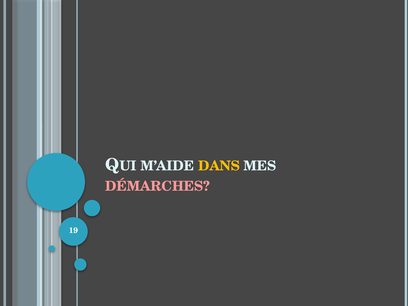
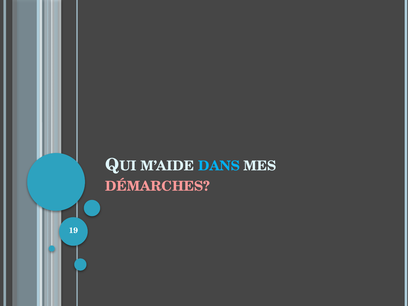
DANS colour: yellow -> light blue (219, 166)
